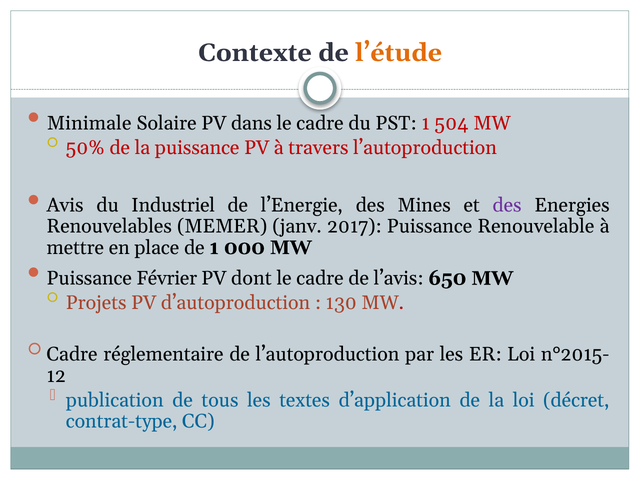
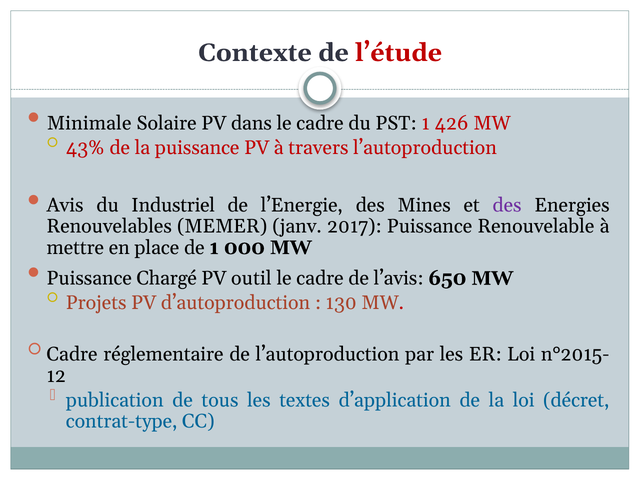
l’étude colour: orange -> red (399, 53)
504: 504 -> 426 (451, 123)
50%: 50% -> 43% (85, 148)
Février: Février -> Chargé (167, 278)
dont: dont -> outil (251, 278)
